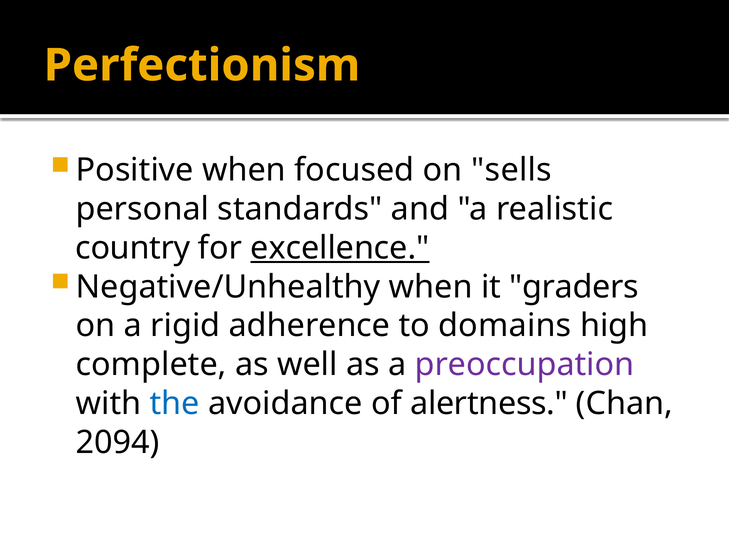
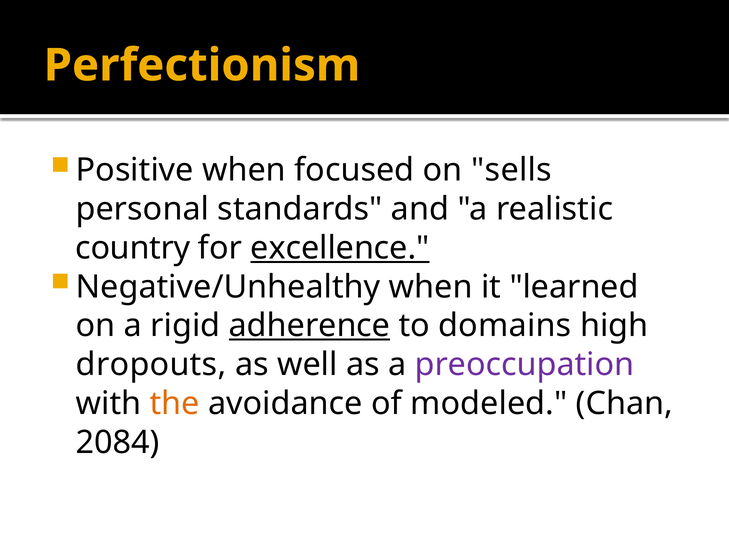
graders: graders -> learned (574, 287)
adherence underline: none -> present (310, 326)
complete: complete -> dropouts (151, 365)
the colour: blue -> orange (175, 404)
alertness: alertness -> modeled (489, 404)
2094: 2094 -> 2084 (118, 443)
